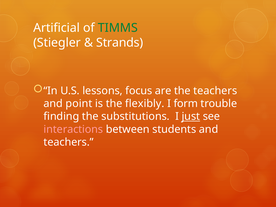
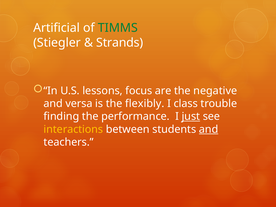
the teachers: teachers -> negative (215, 91)
point: point -> versa (79, 104)
form: form -> class (186, 104)
substitutions: substitutions -> performance (135, 116)
interactions colour: pink -> yellow (73, 129)
and underline: none -> present (209, 129)
